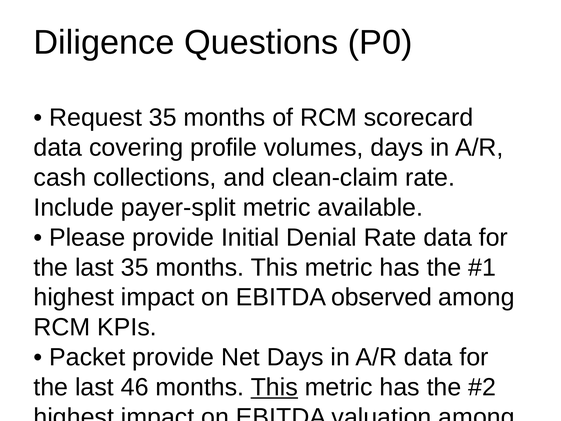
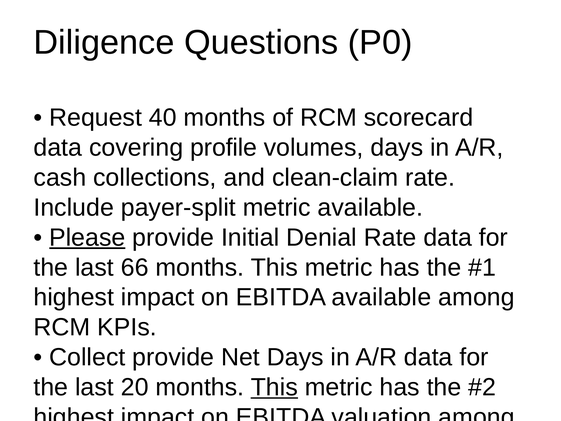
Request 35: 35 -> 40 (163, 118)
Please underline: none -> present (87, 237)
last 35: 35 -> 66 (135, 267)
EBITDA observed: observed -> available (381, 297)
Packet: Packet -> Collect (87, 357)
46: 46 -> 20 (135, 387)
